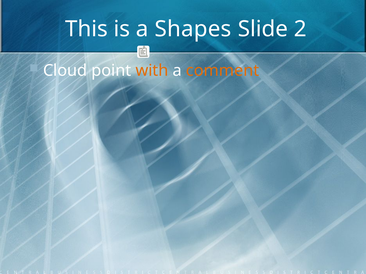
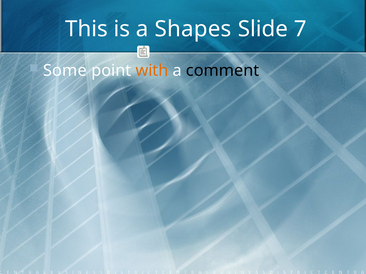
2: 2 -> 7 (300, 29)
Cloud: Cloud -> Some (65, 71)
comment colour: orange -> black (223, 71)
